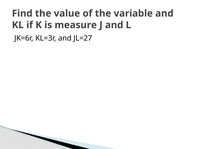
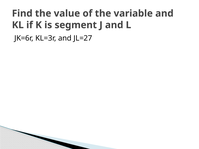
measure: measure -> segment (76, 25)
